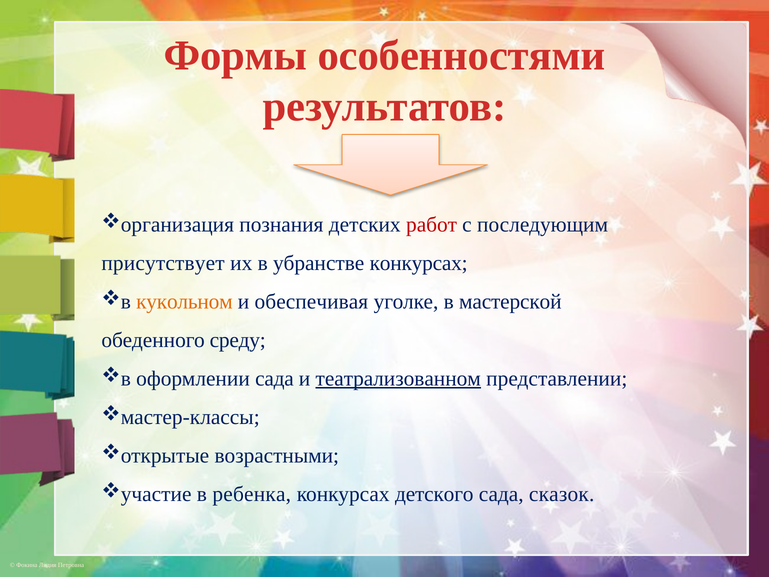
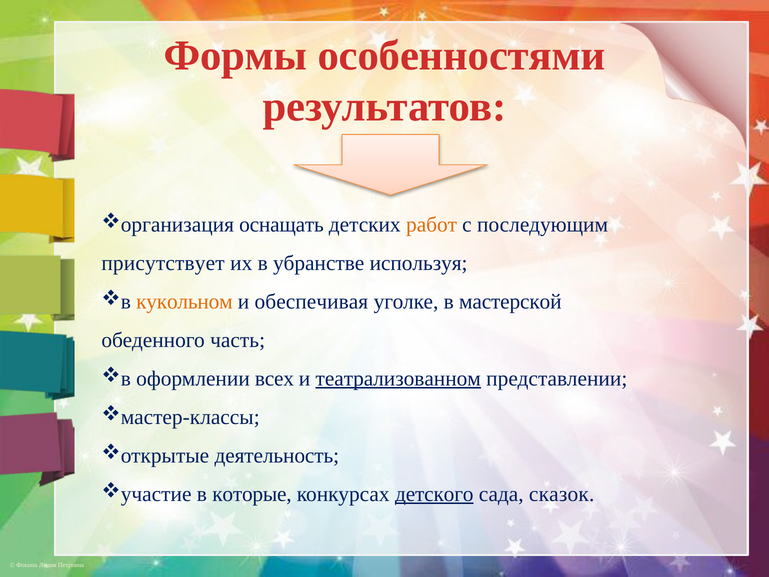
познания: познания -> оснащать (281, 225)
работ colour: red -> orange (432, 225)
убранстве конкурсах: конкурсах -> используя (419, 263)
среду: среду -> часть (238, 340)
оформлении сада: сада -> всех (274, 378)
возрастными: возрастными -> деятельность (277, 455)
ребенка: ребенка -> которые (252, 494)
детского underline: none -> present (434, 494)
